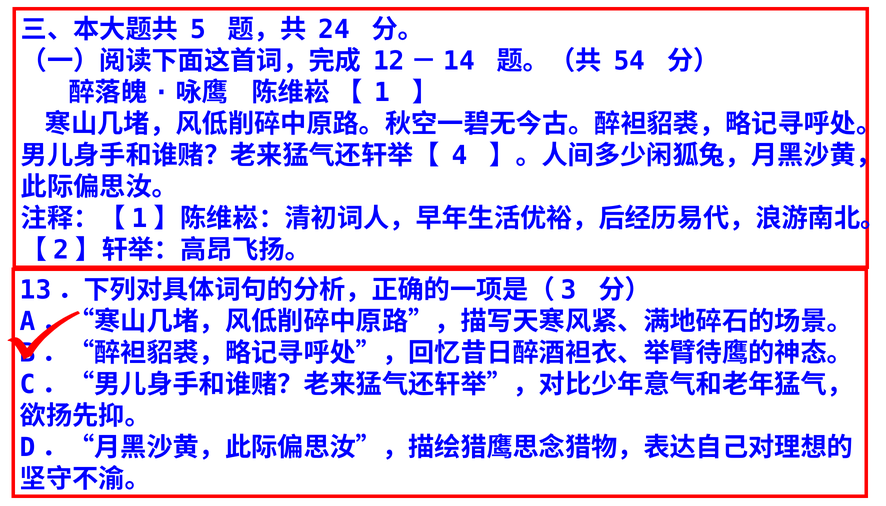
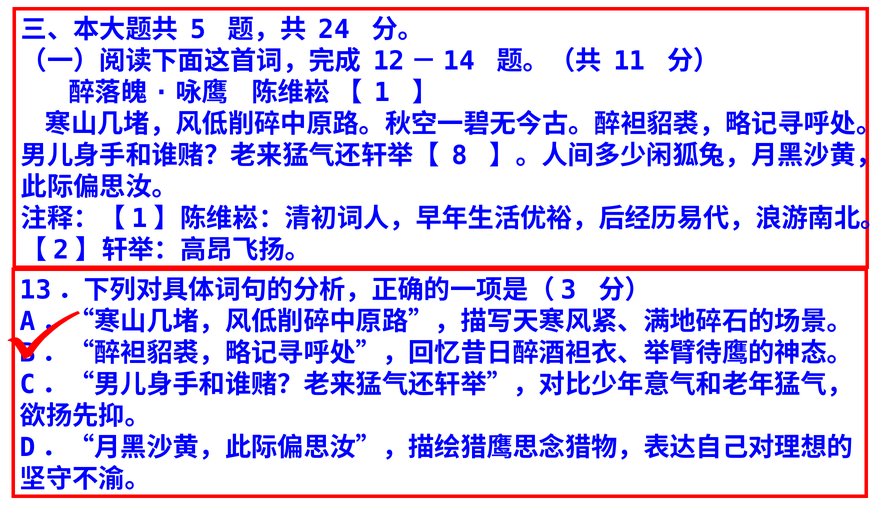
54: 54 -> 11 (629, 61)
4: 4 -> 8 (460, 155)
